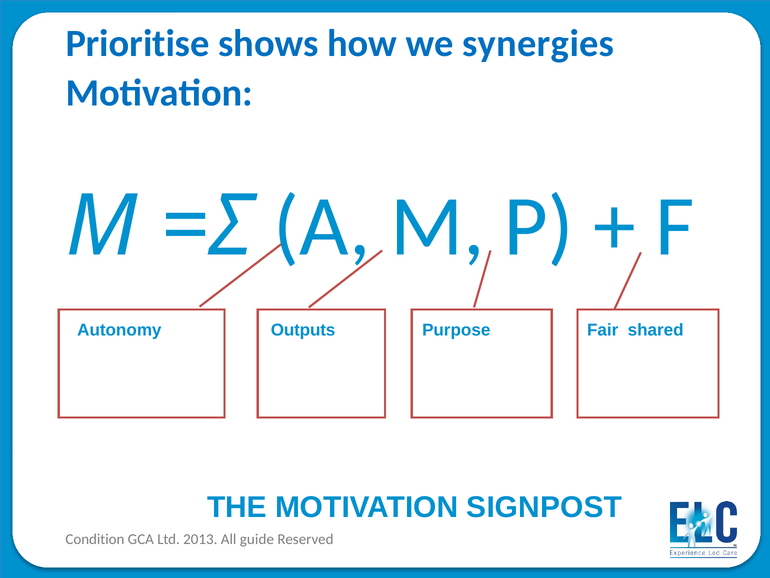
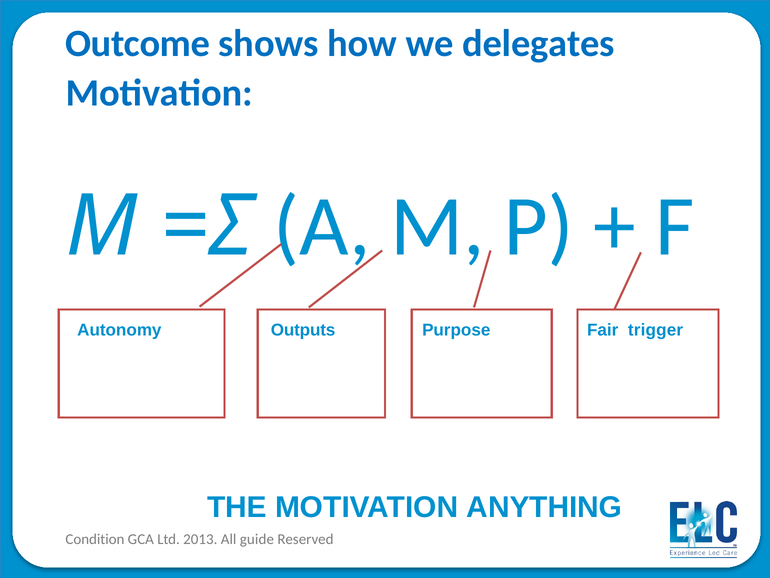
Prioritise: Prioritise -> Outcome (138, 44)
synergies: synergies -> delegates (538, 44)
shared: shared -> trigger (656, 330)
SIGNPOST: SIGNPOST -> ANYTHING (544, 507)
